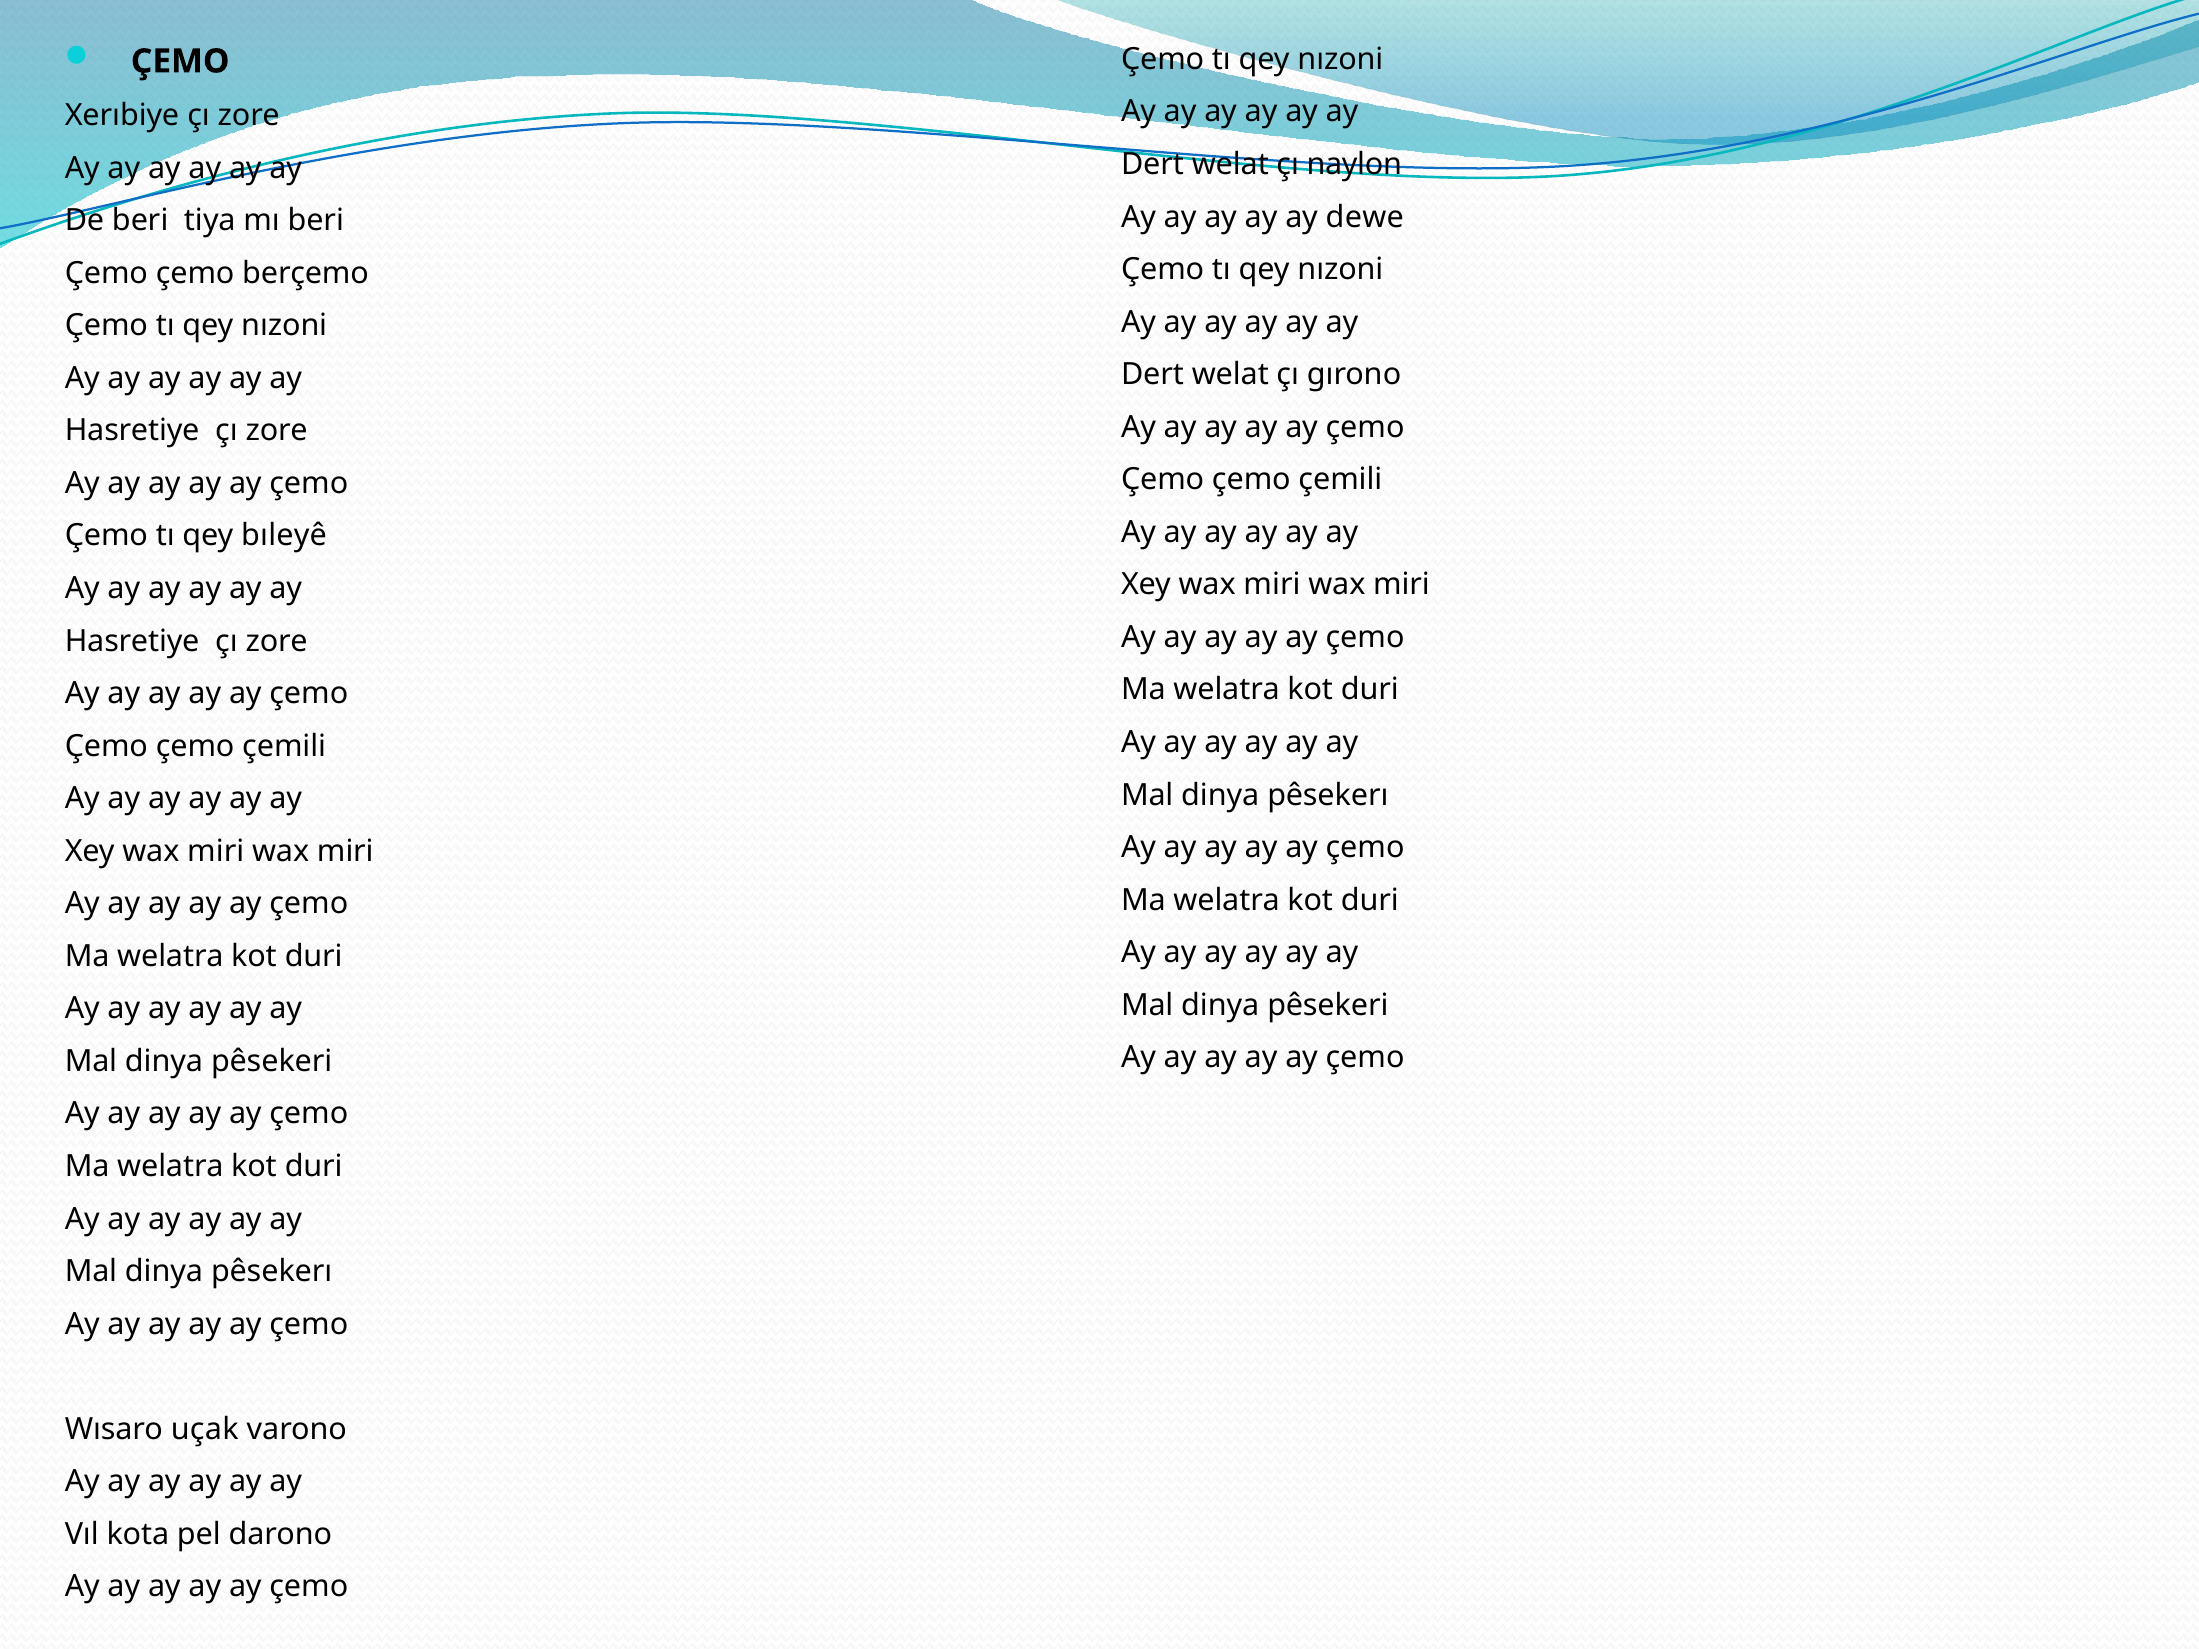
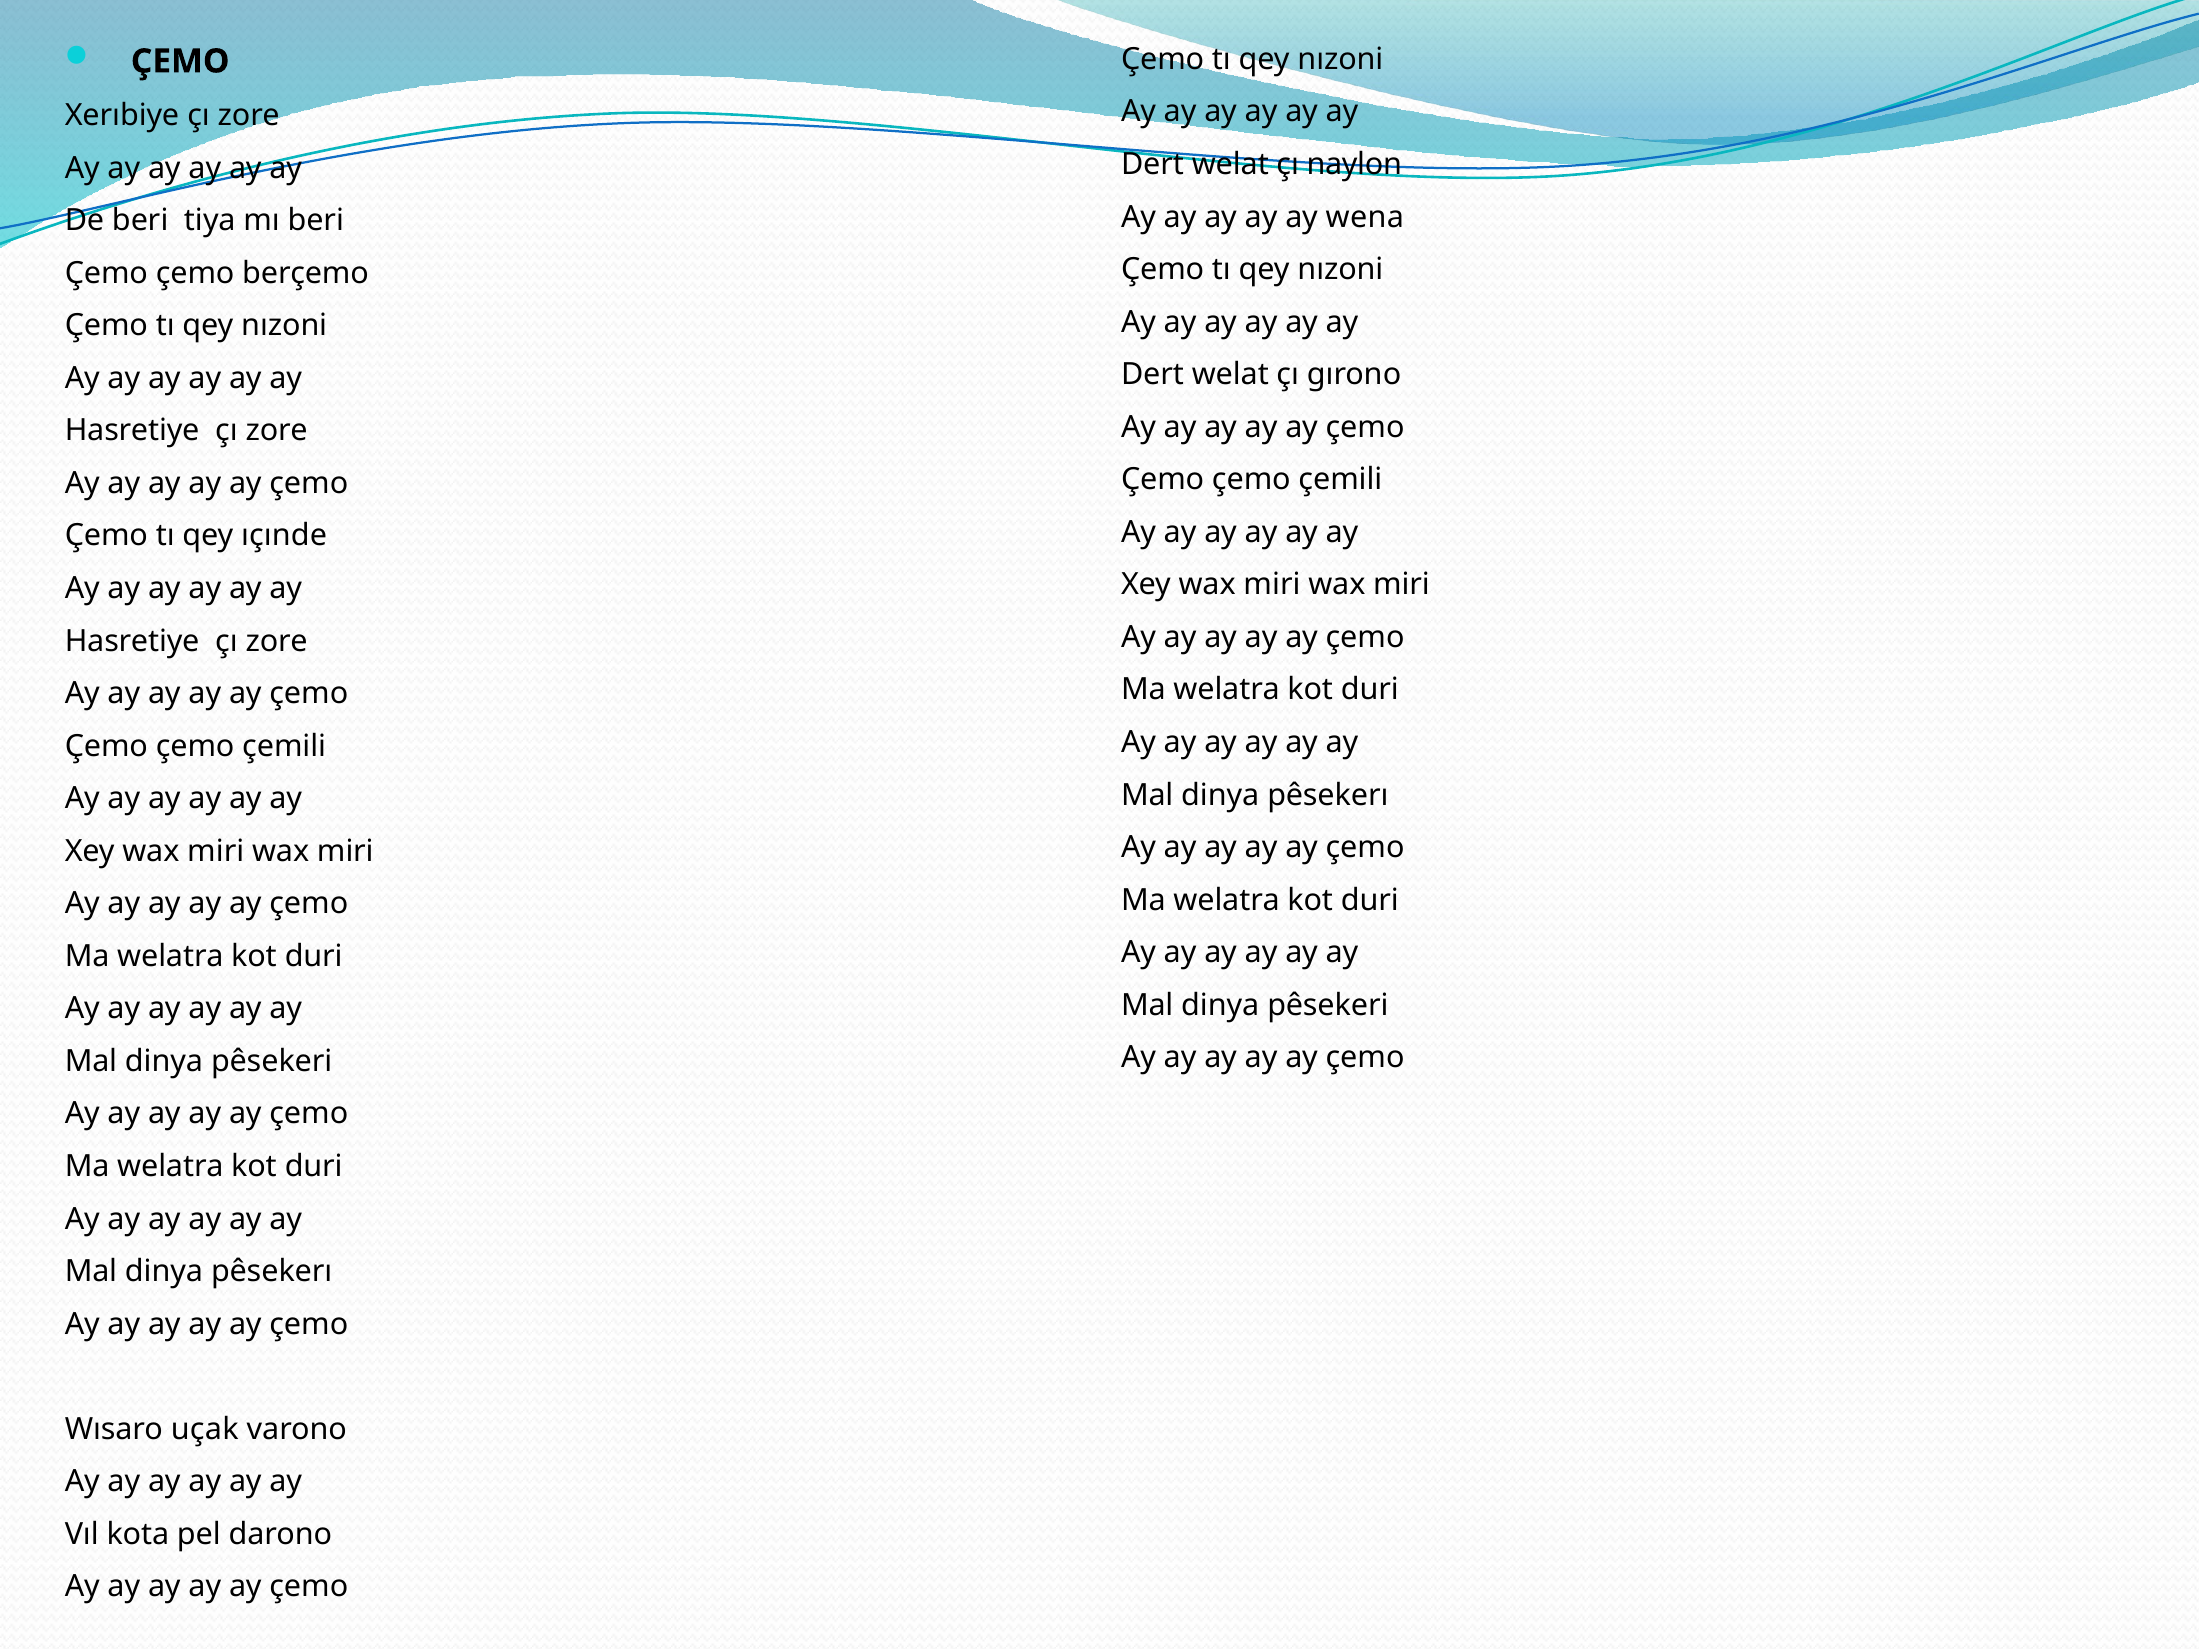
dewe: dewe -> wena (1365, 217)
bıleyê: bıleyê -> ıçınde (284, 536)
